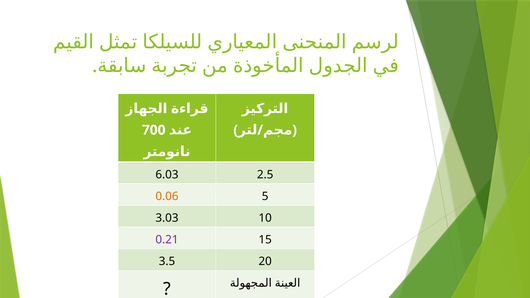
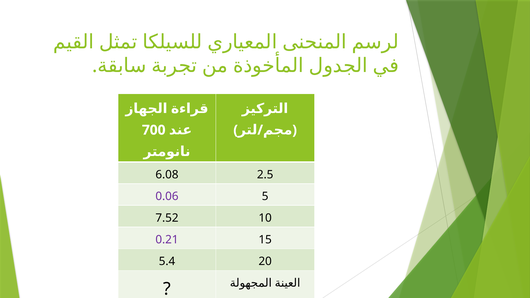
6.03: 6.03 -> 6.08 (167, 175)
0.06 colour: orange -> purple (167, 196)
3.03: 3.03 -> 7.52 (167, 218)
3.5: 3.5 -> 5.4 (167, 262)
